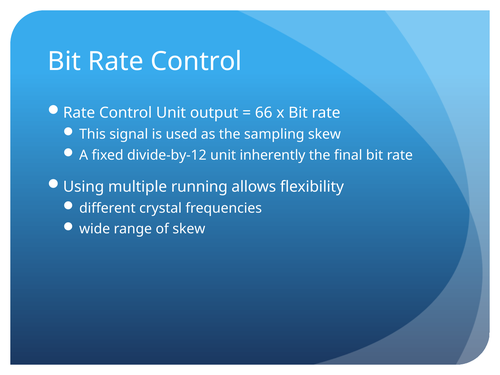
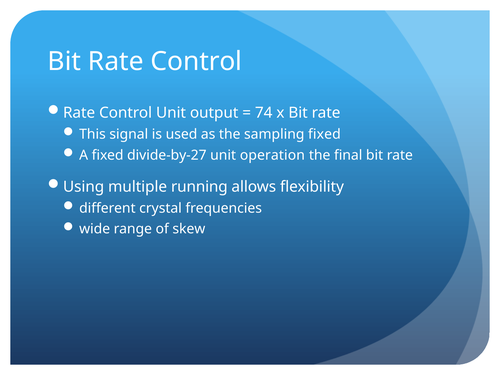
66: 66 -> 74 (264, 113)
sampling skew: skew -> fixed (324, 134)
divide-by-12: divide-by-12 -> divide-by-27 (167, 155)
inherently: inherently -> operation (272, 155)
